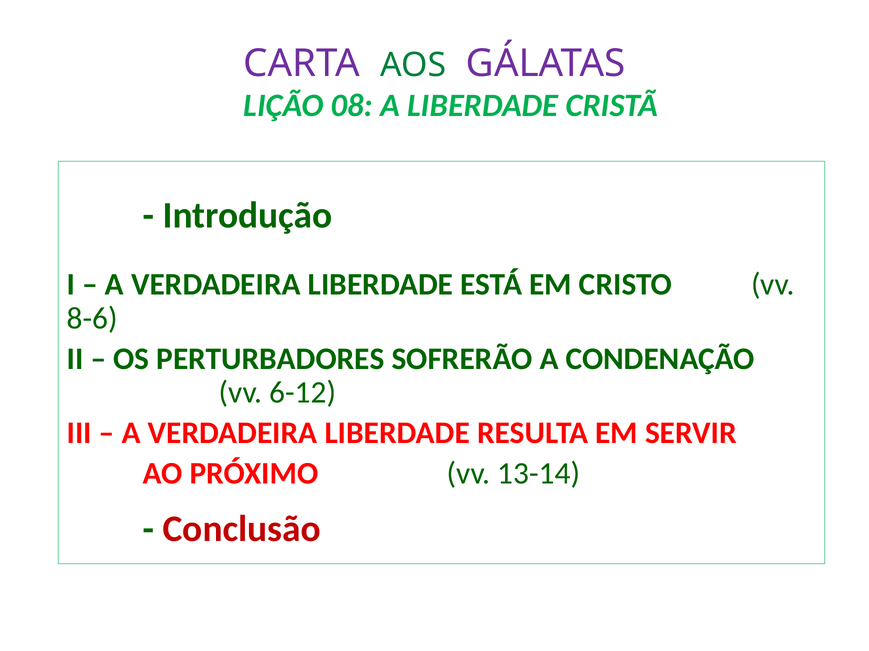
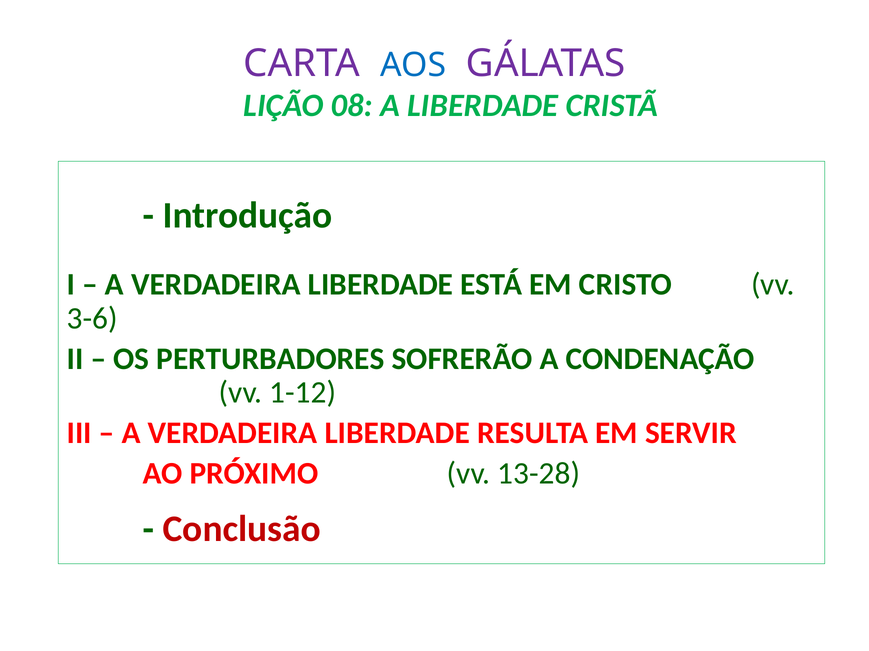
AOS colour: green -> blue (413, 65)
8-6: 8-6 -> 3-6 (92, 319)
6-12: 6-12 -> 1-12 (303, 393)
13-14: 13-14 -> 13-28 (539, 474)
